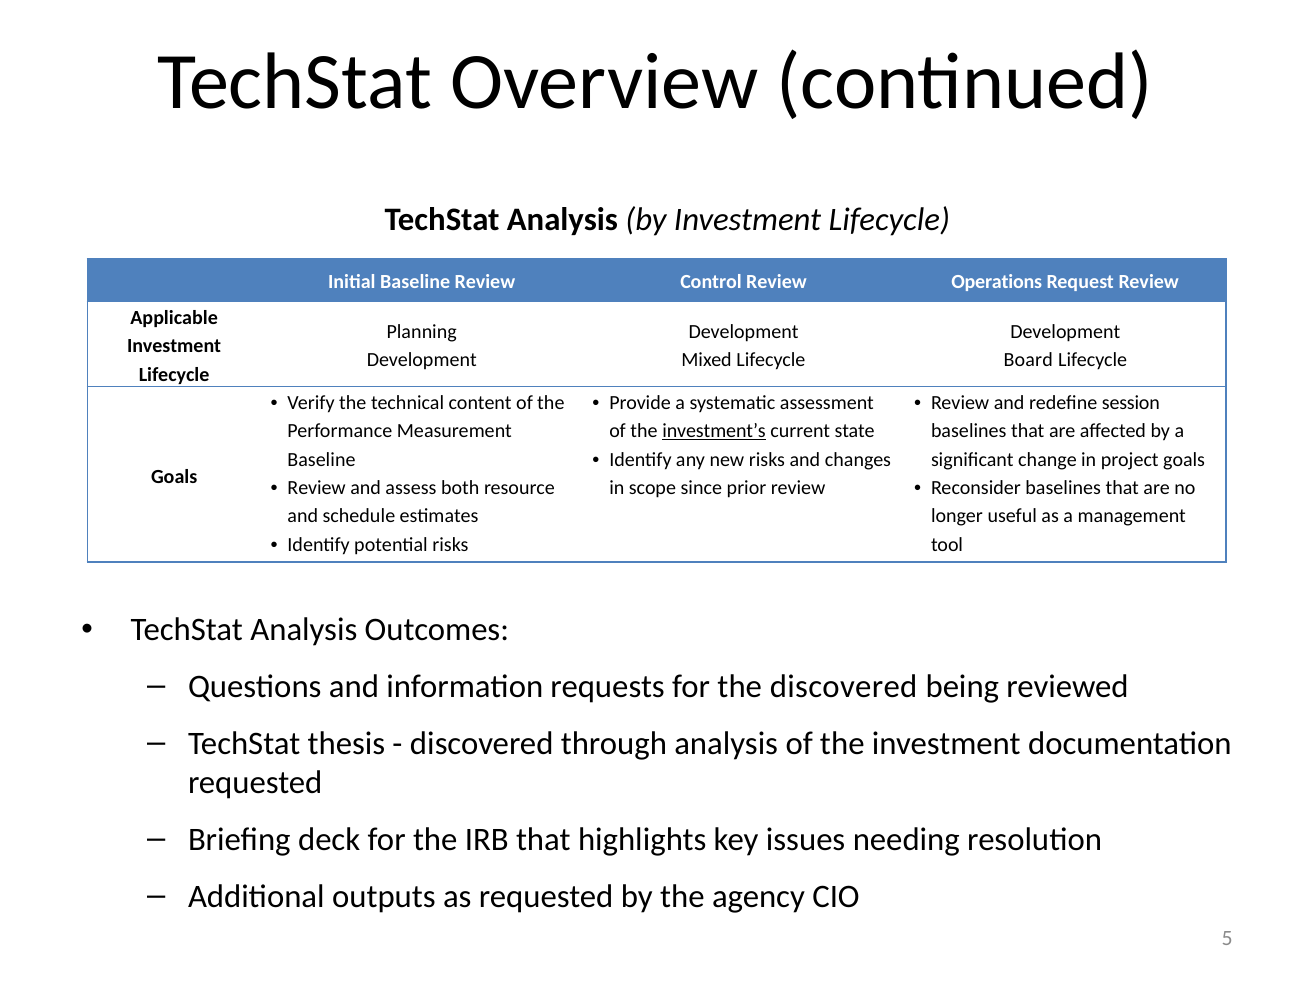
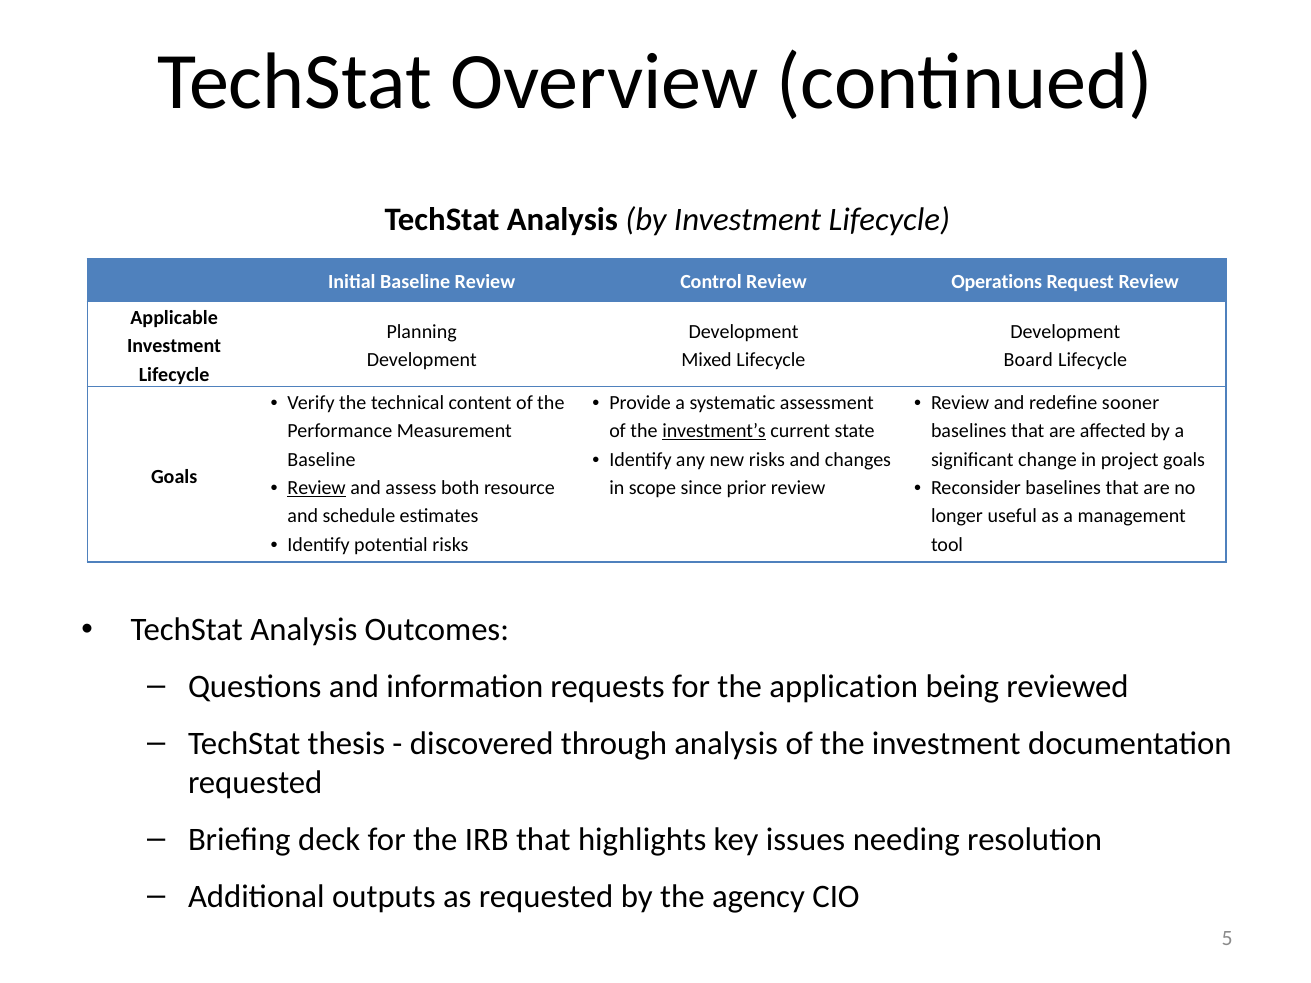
session: session -> sooner (1131, 403)
Review underline: none -> present (317, 488)
the discovered: discovered -> application (844, 687)
